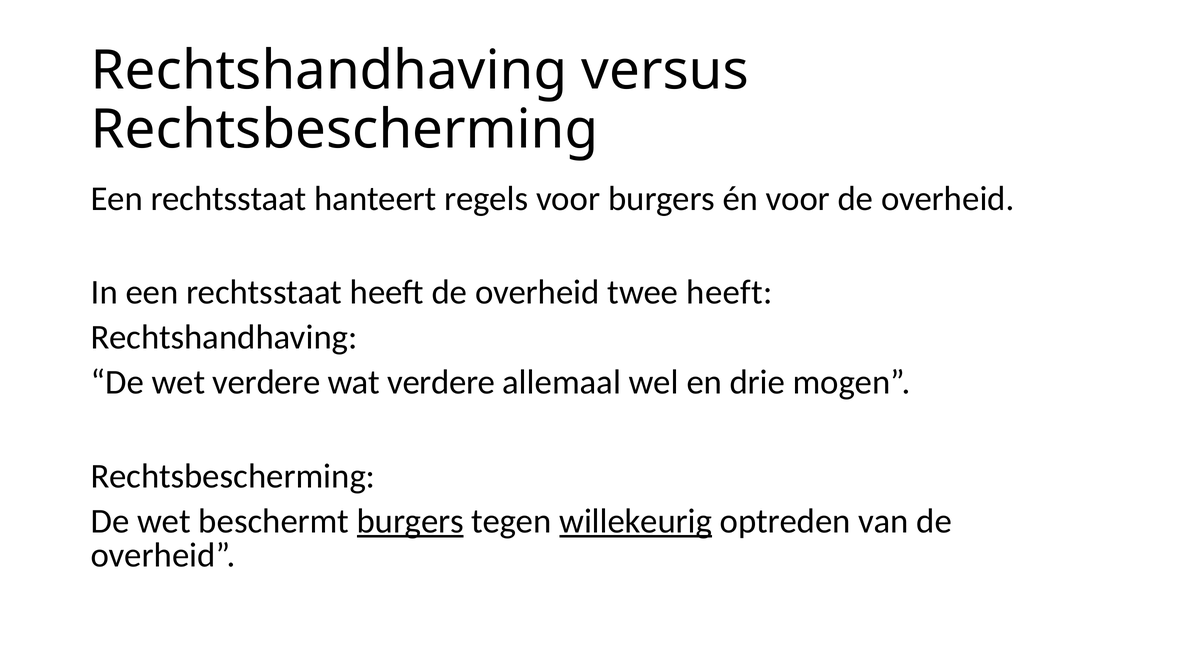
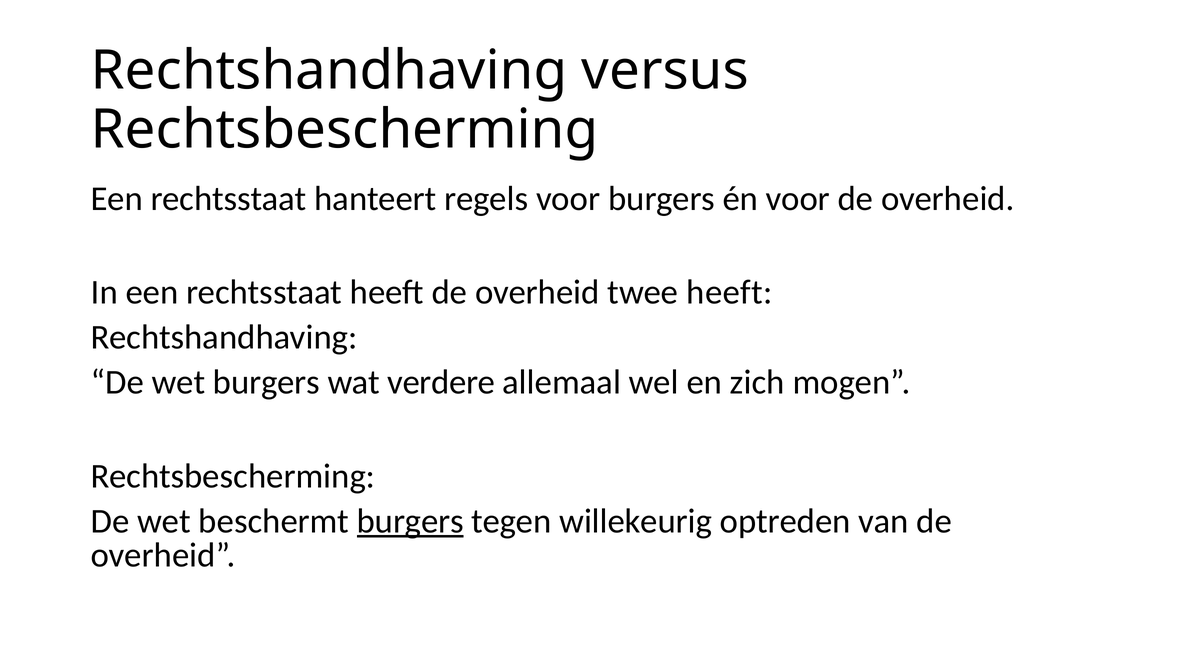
wet verdere: verdere -> burgers (266, 383)
drie: drie -> zich (757, 383)
willekeurig underline: present -> none (636, 521)
